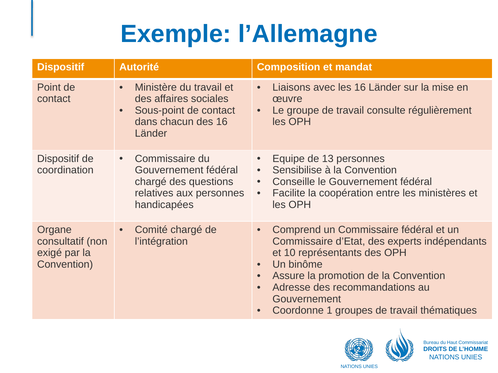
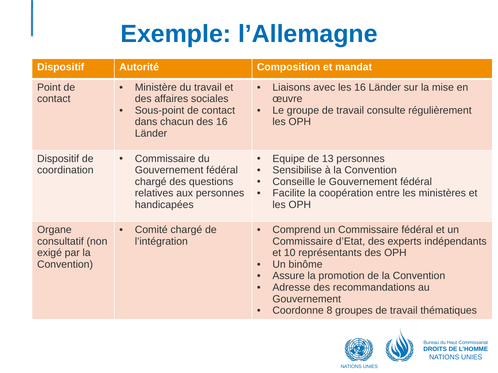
1: 1 -> 8 (329, 311)
